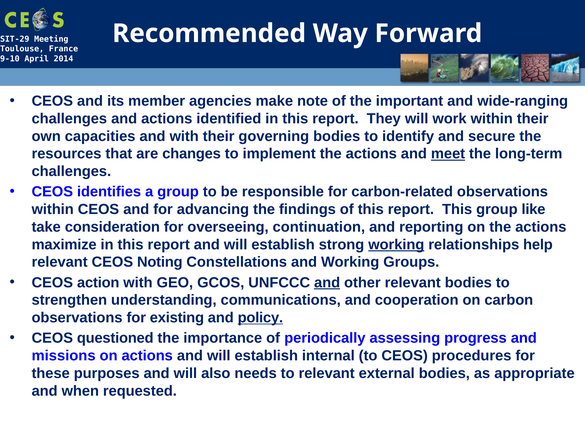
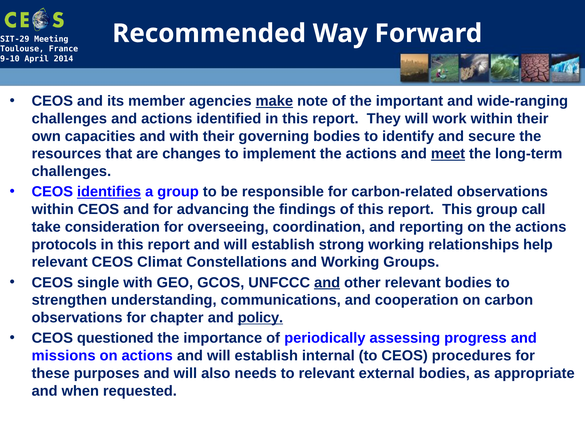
make underline: none -> present (274, 101)
identifies underline: none -> present (109, 192)
like: like -> call (533, 209)
continuation: continuation -> coordination (319, 227)
maximize: maximize -> protocols (64, 244)
working underline: present -> none (396, 244)
Noting: Noting -> Climat (160, 262)
action: action -> single (98, 282)
existing: existing -> chapter (177, 317)
